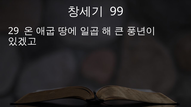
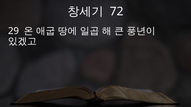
99: 99 -> 72 (117, 12)
